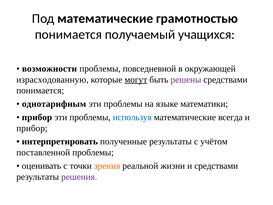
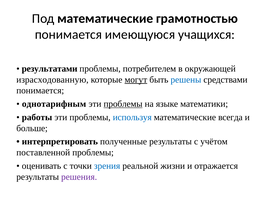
получаемый: получаемый -> имеющуюся (140, 34)
возможности: возможности -> результатами (50, 69)
повседневной: повседневной -> потребителем (149, 69)
решены colour: purple -> blue (186, 80)
проблемы underline: none -> present (123, 104)
прибор: прибор -> работы (37, 117)
прибор: прибор -> больше (32, 128)
зрения colour: orange -> blue (107, 166)
и средствами: средствами -> отражается (216, 166)
